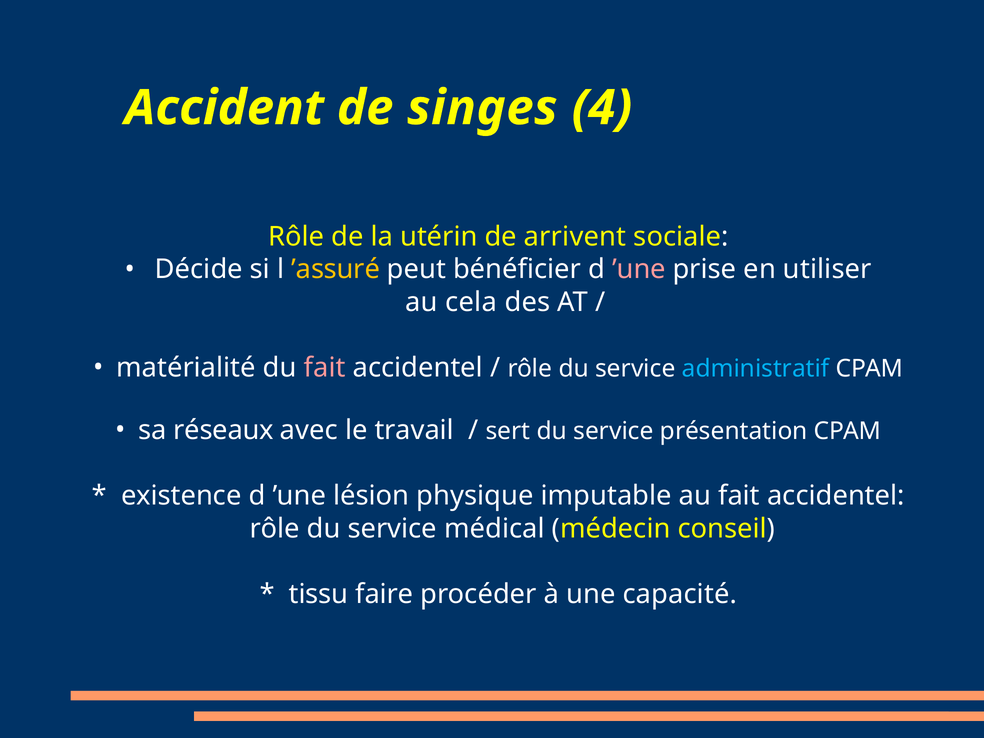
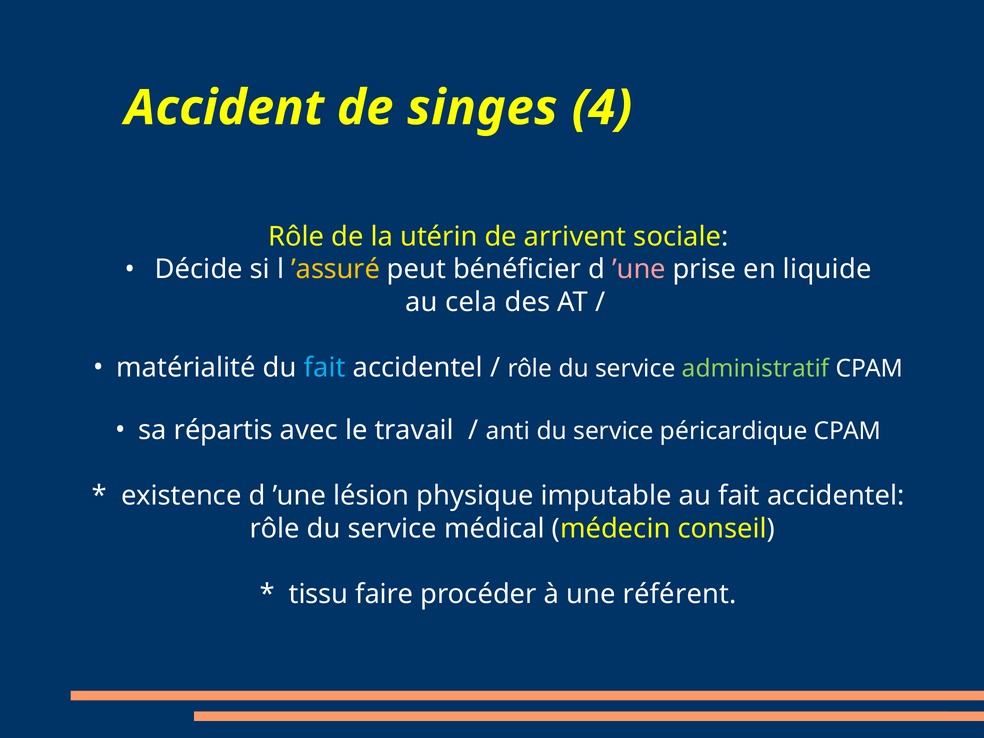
utiliser: utiliser -> liquide (827, 269)
fait colour: pink -> light blue (325, 368)
administratif colour: light blue -> light green (756, 369)
réseaux: réseaux -> répartis (223, 430)
sert: sert -> anti (508, 431)
présentation: présentation -> péricardique (734, 431)
capacité: capacité -> référent (680, 594)
